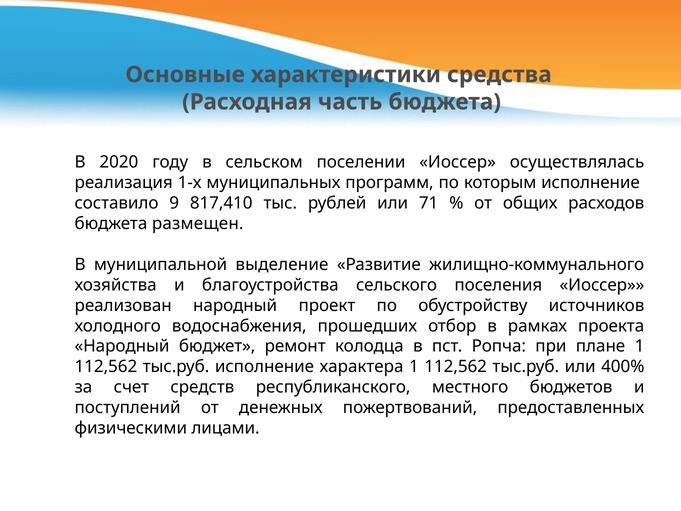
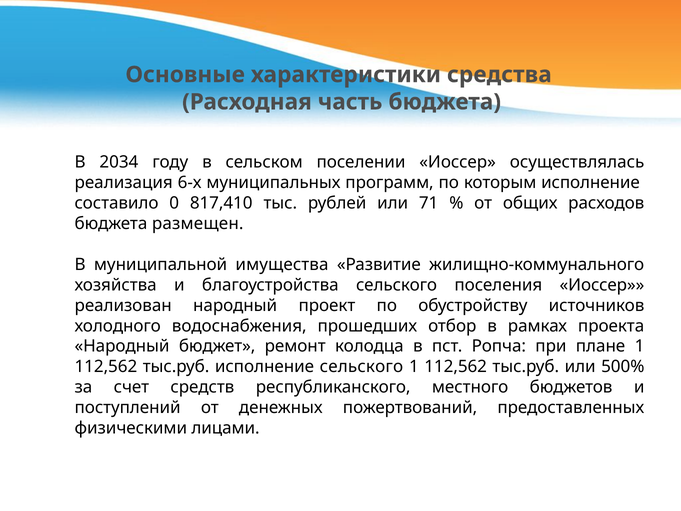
2020: 2020 -> 2034 (119, 162)
1-х: 1-х -> 6-х (190, 183)
9: 9 -> 0 (174, 203)
выделение: выделение -> имущества (282, 264)
исполнение характера: характера -> сельского (361, 367)
400%: 400% -> 500% (623, 367)
